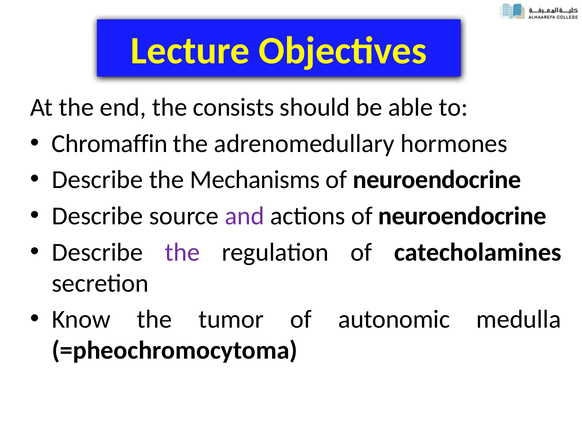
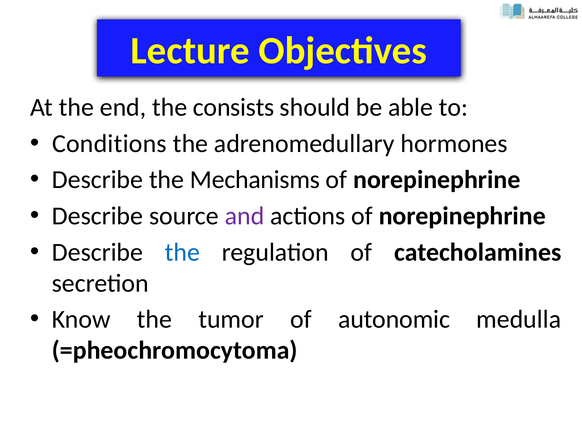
Chromaffin: Chromaffin -> Conditions (109, 144)
neuroendocrine: neuroendocrine -> norepinephrine (437, 180)
actions of neuroendocrine: neuroendocrine -> norepinephrine (462, 216)
the colour: purple -> blue (182, 252)
